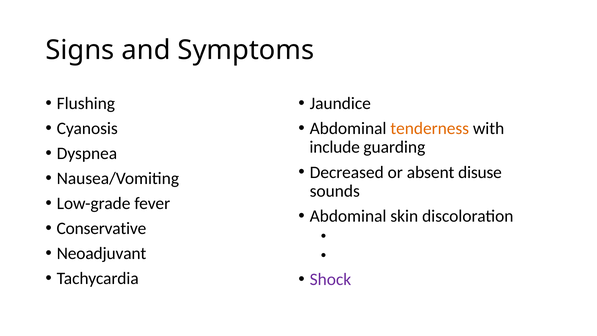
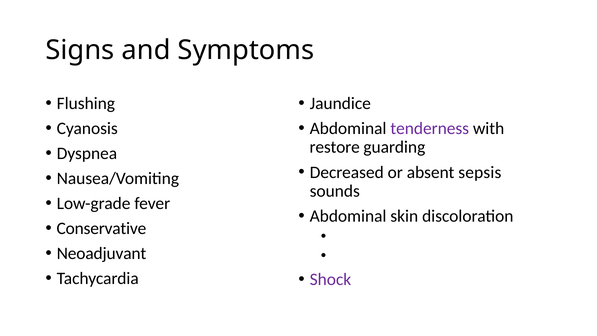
tenderness colour: orange -> purple (430, 128)
include: include -> restore (335, 147)
disuse: disuse -> sepsis (480, 172)
